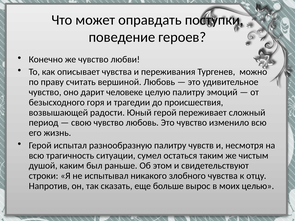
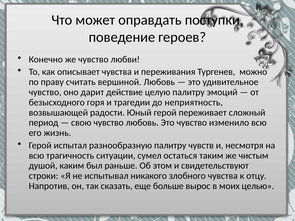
человеке: человеке -> действие (125, 92)
происшествия: происшествия -> неприятность (194, 102)
